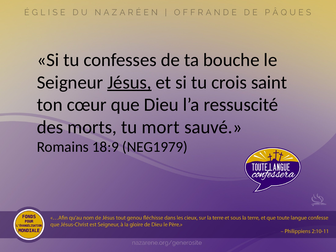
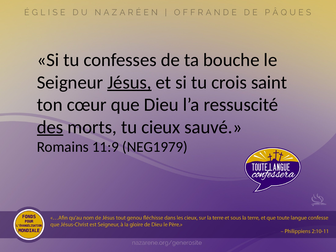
des underline: none -> present (50, 127)
mort: mort -> cieux (161, 127)
18:9: 18:9 -> 11:9 (105, 147)
